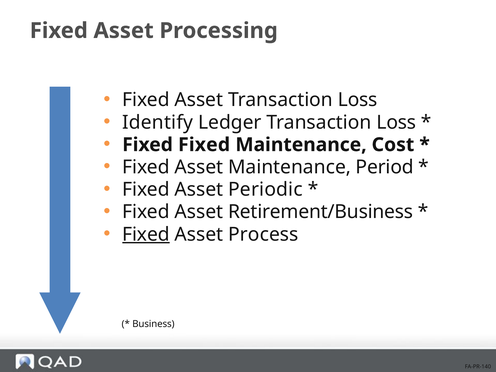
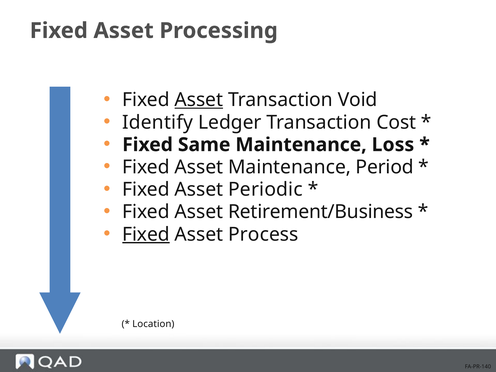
Asset underline: none -> present (199, 100)
Loss: Loss -> Void (358, 100)
Ledger Transaction Loss: Loss -> Cost (396, 122)
Fixed Fixed: Fixed -> Same (204, 145)
Cost: Cost -> Loss (393, 145)
Business: Business -> Location (153, 324)
